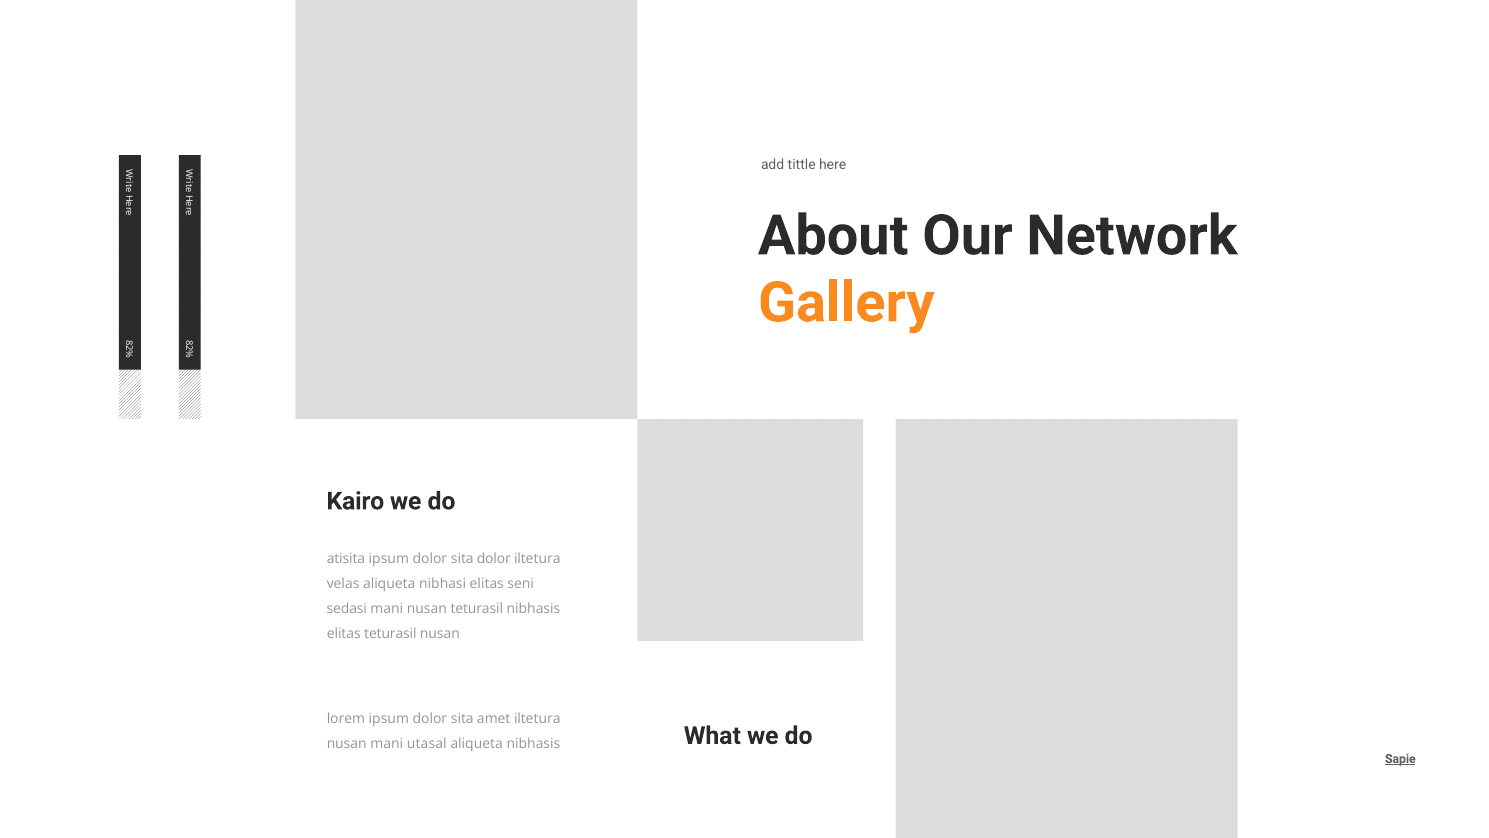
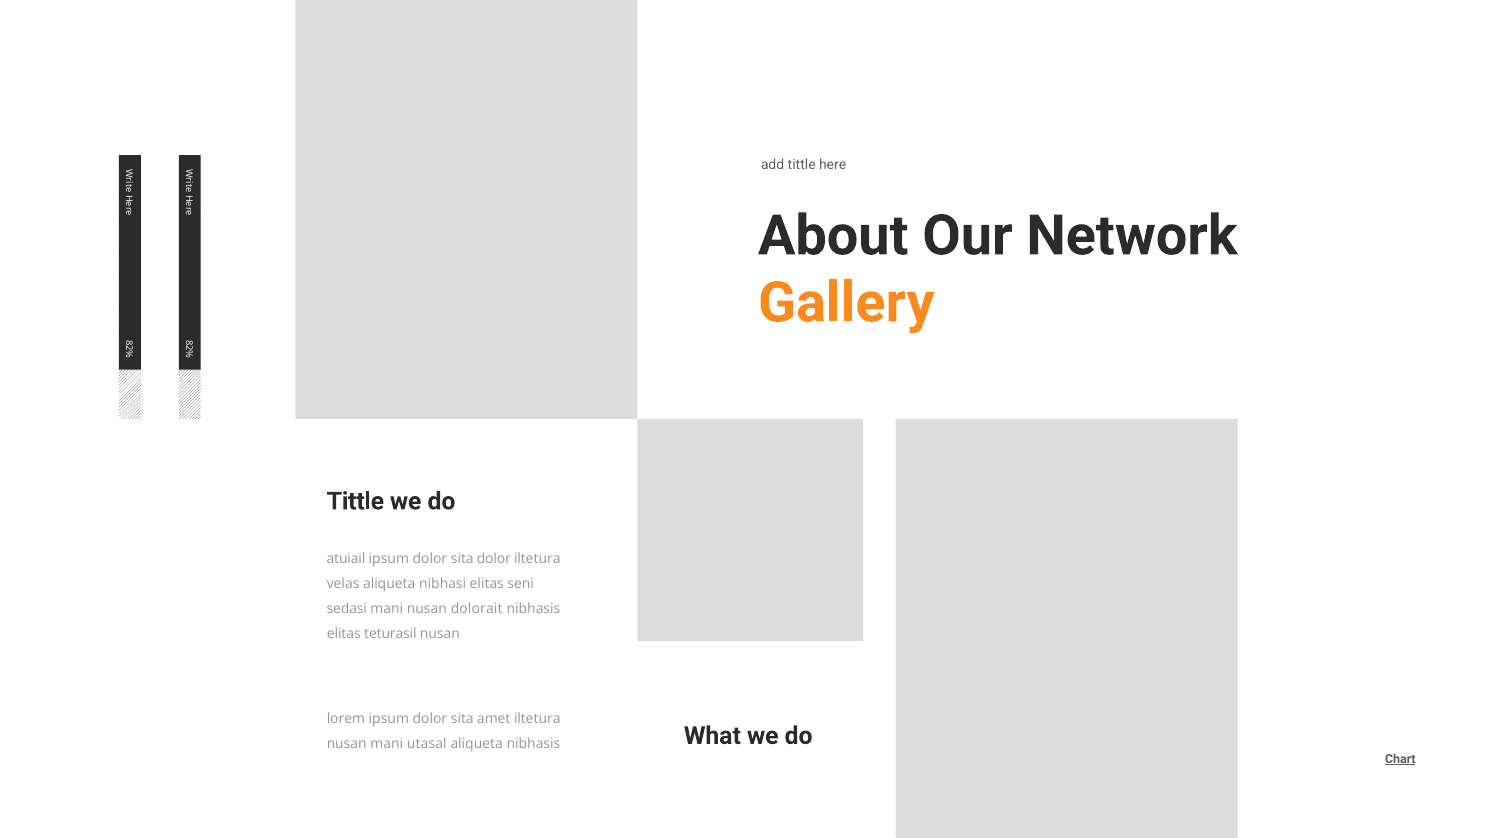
Kairo: Kairo -> Tittle (355, 501)
atisita: atisita -> atuiail (346, 558)
nusan teturasil: teturasil -> dolorait (477, 609)
Sapie: Sapie -> Chart (1400, 758)
